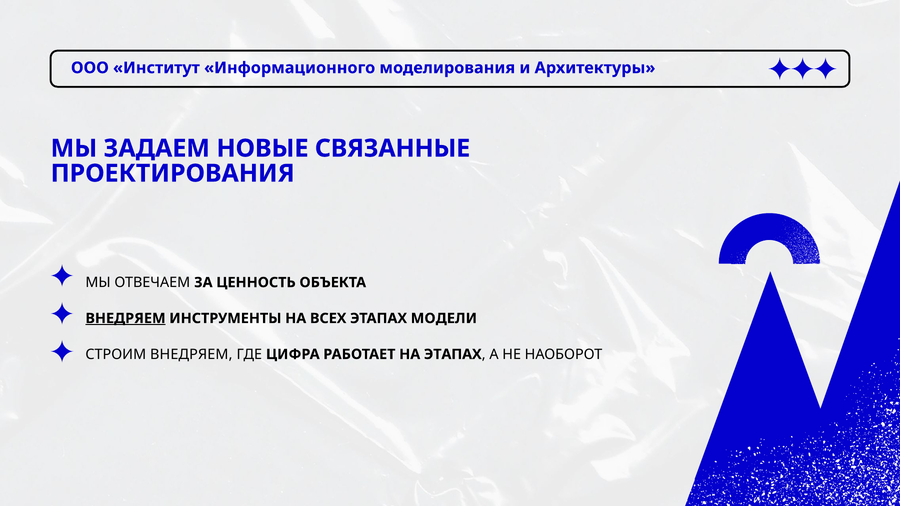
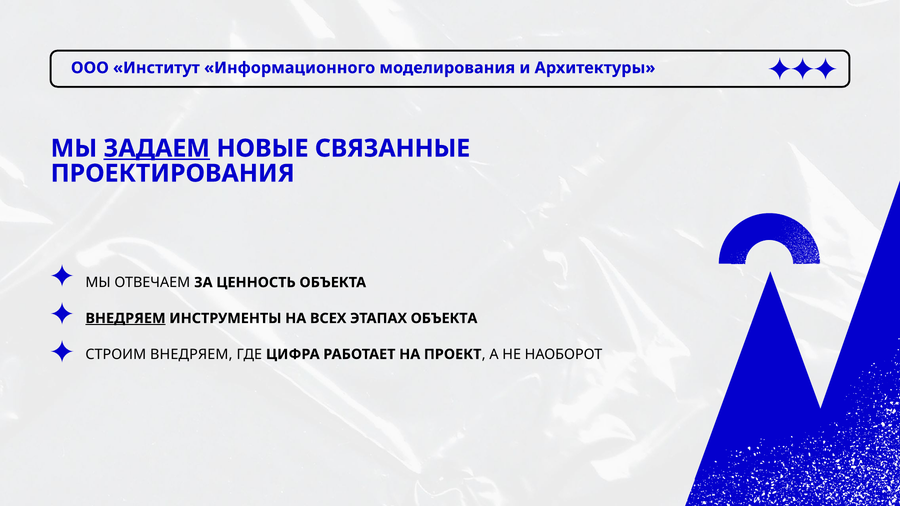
ЗАДАЕМ underline: none -> present (157, 148)
ЭТАПАХ МОДЕЛИ: МОДЕЛИ -> ОБЪЕКТА (444, 319)
НА ЭТАПАХ: ЭТАПАХ -> ПРОЕКТ (453, 354)
